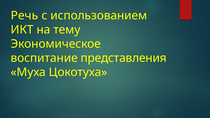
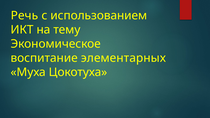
представления: представления -> элементарных (123, 58)
